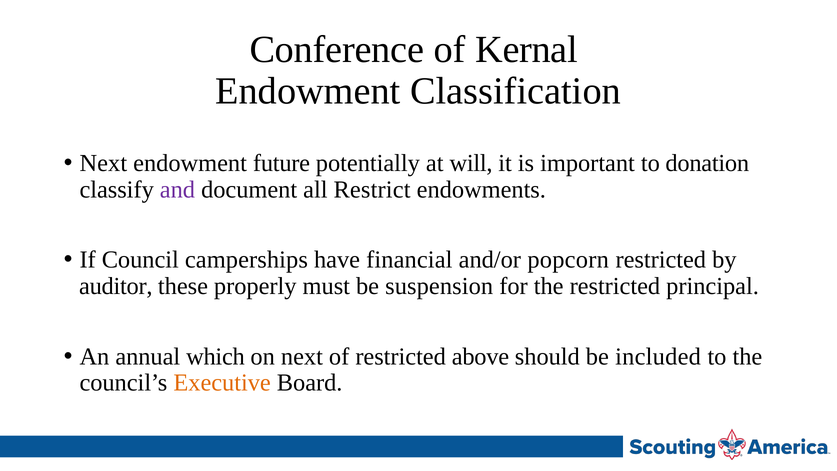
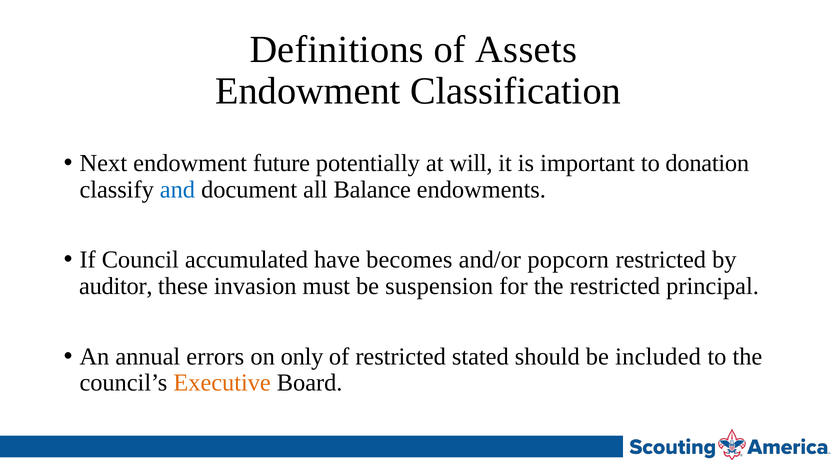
Conference: Conference -> Definitions (337, 50)
Kernal: Kernal -> Assets (526, 50)
and colour: purple -> blue (177, 190)
Restrict: Restrict -> Balance (372, 190)
camperships: camperships -> accumulated (246, 260)
financial: financial -> becomes (409, 260)
properly: properly -> invasion (255, 286)
which: which -> errors (215, 356)
on next: next -> only (302, 356)
above: above -> stated (480, 356)
